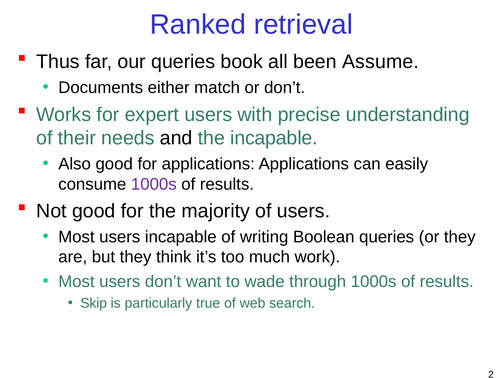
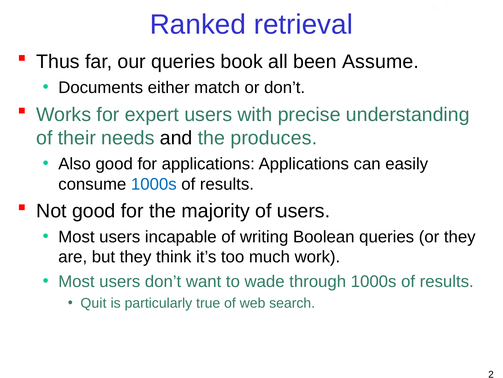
the incapable: incapable -> produces (274, 138)
1000s colour: purple -> blue (154, 184)
Skip: Skip -> Quit (94, 303)
